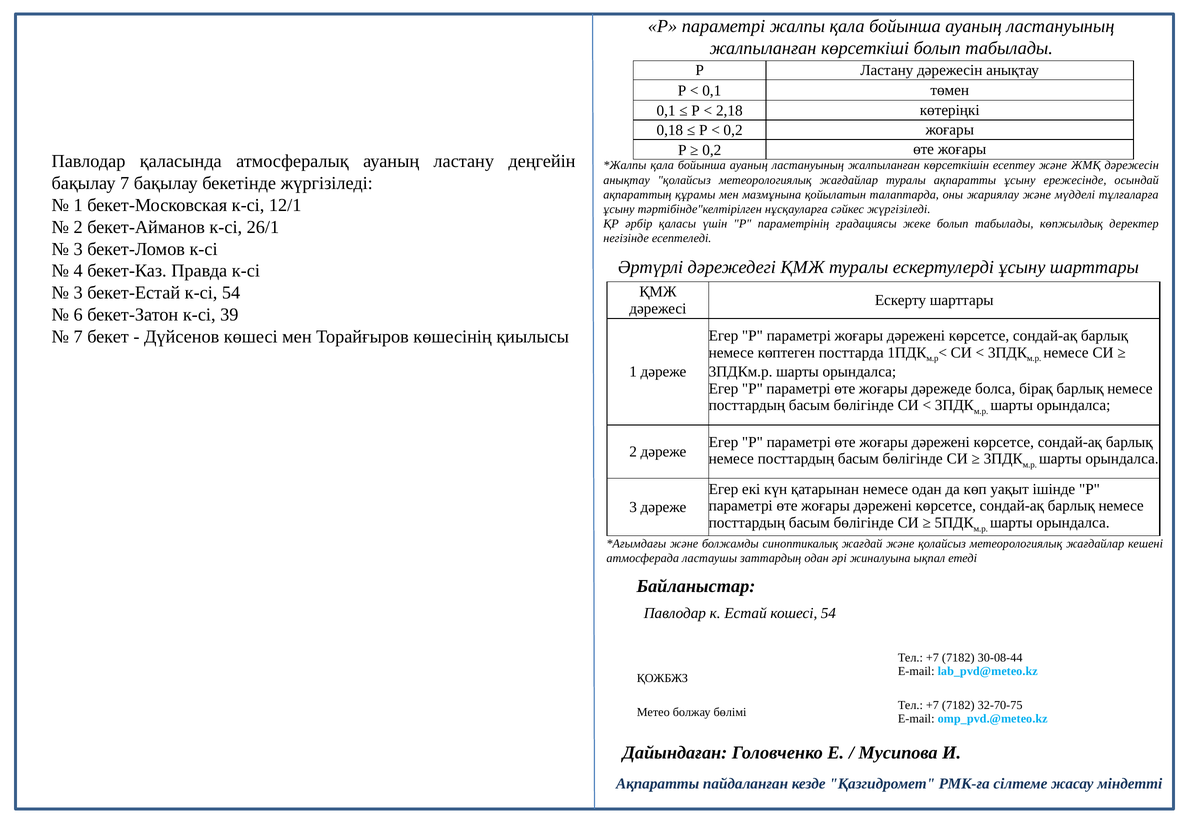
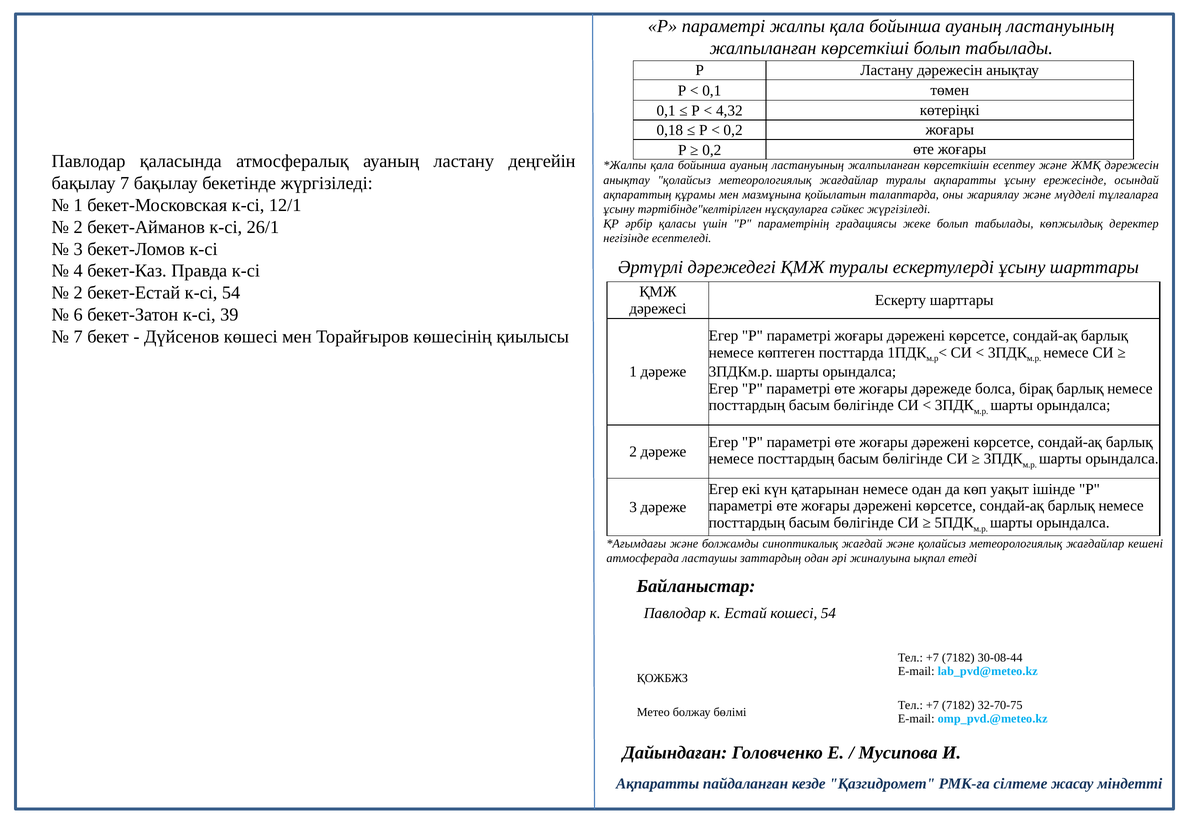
2,18: 2,18 -> 4,32 (729, 111)
3: 3 -> 2 (78, 293)
